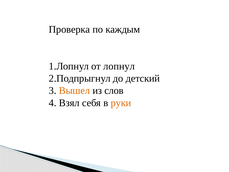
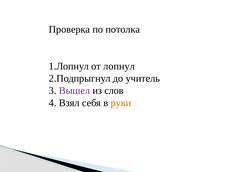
каждым: каждым -> потолка (123, 29)
детский: детский -> учитель (143, 78)
Вышел colour: orange -> purple (74, 90)
